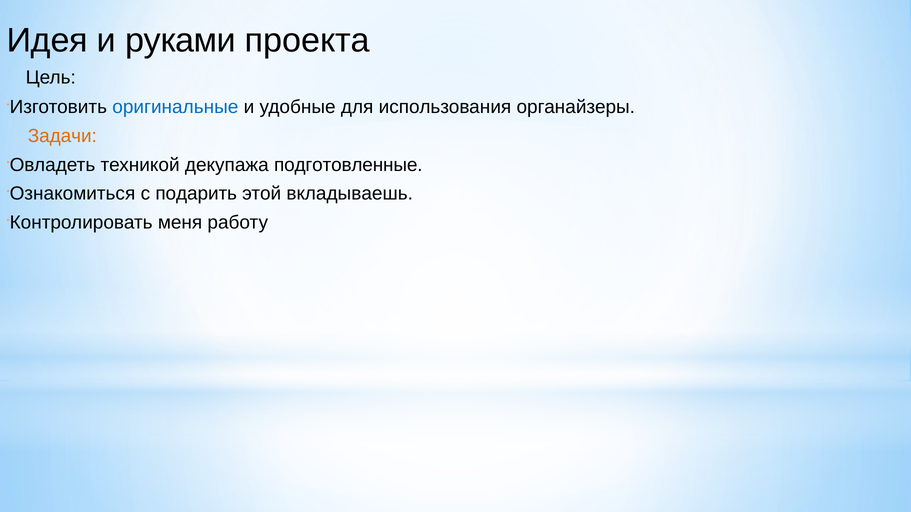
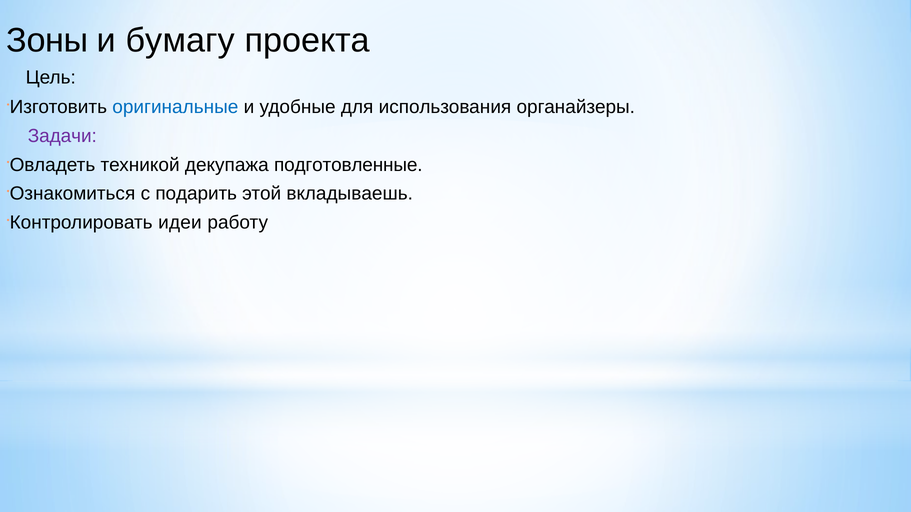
Идея: Идея -> Зоны (47, 40)
руками: руками -> бумагу (180, 40)
Задачи colour: orange -> purple (62, 136)
меня: меня -> идеи (180, 223)
